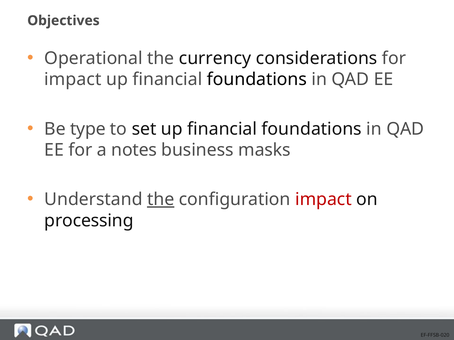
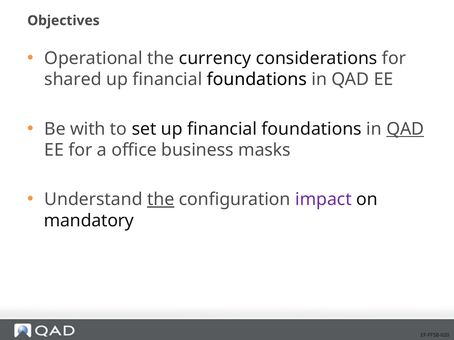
impact: impact -> shared (73, 80)
type: type -> with (88, 129)
QAD underline: none -> present (405, 129)
notes: notes -> office (134, 150)
impact colour: red -> purple (323, 200)
processing: processing -> mandatory (89, 221)
